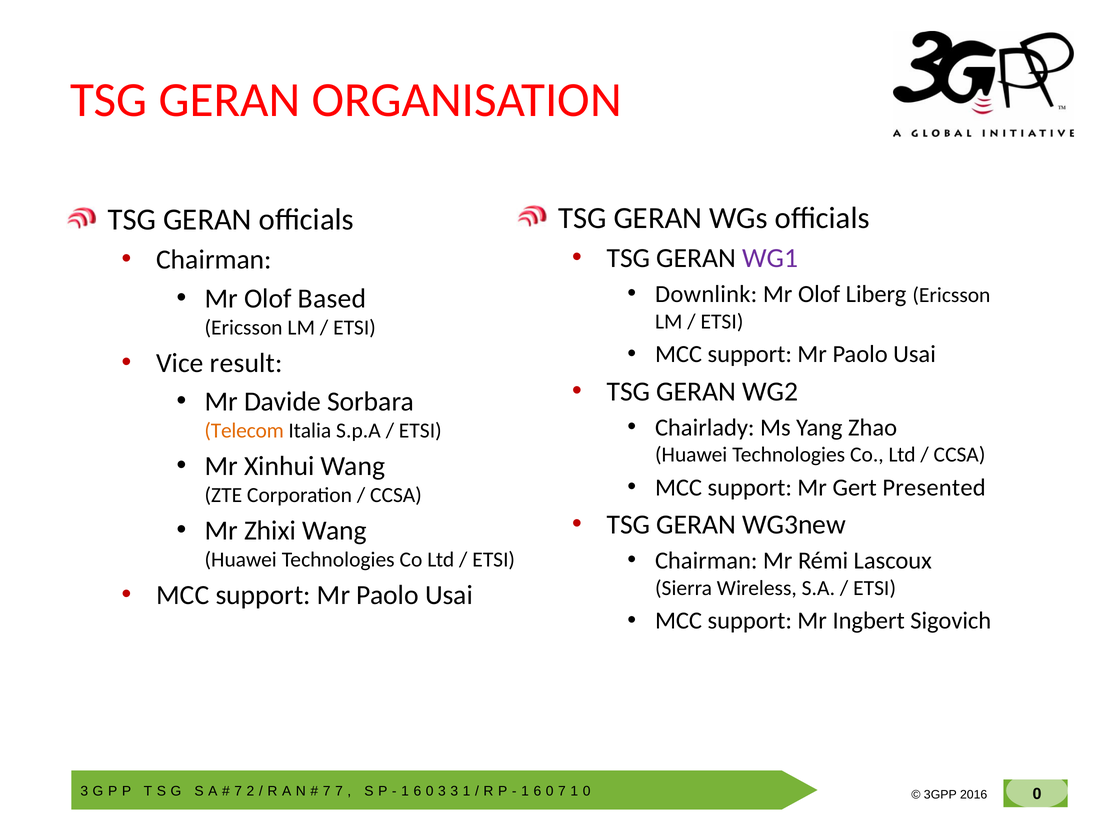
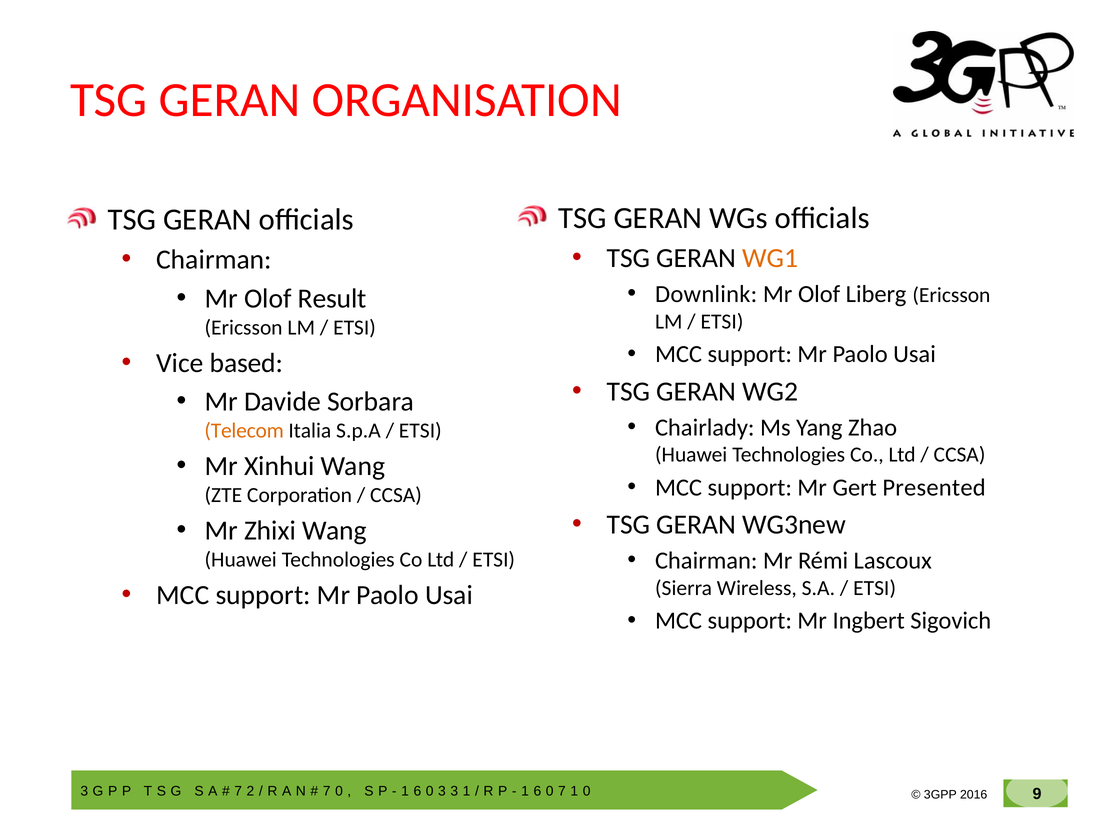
WG1 colour: purple -> orange (770, 258)
Based: Based -> Result (332, 299)
result: result -> based (246, 363)
7: 7 -> 0 (339, 792)
0: 0 -> 9 (1037, 795)
